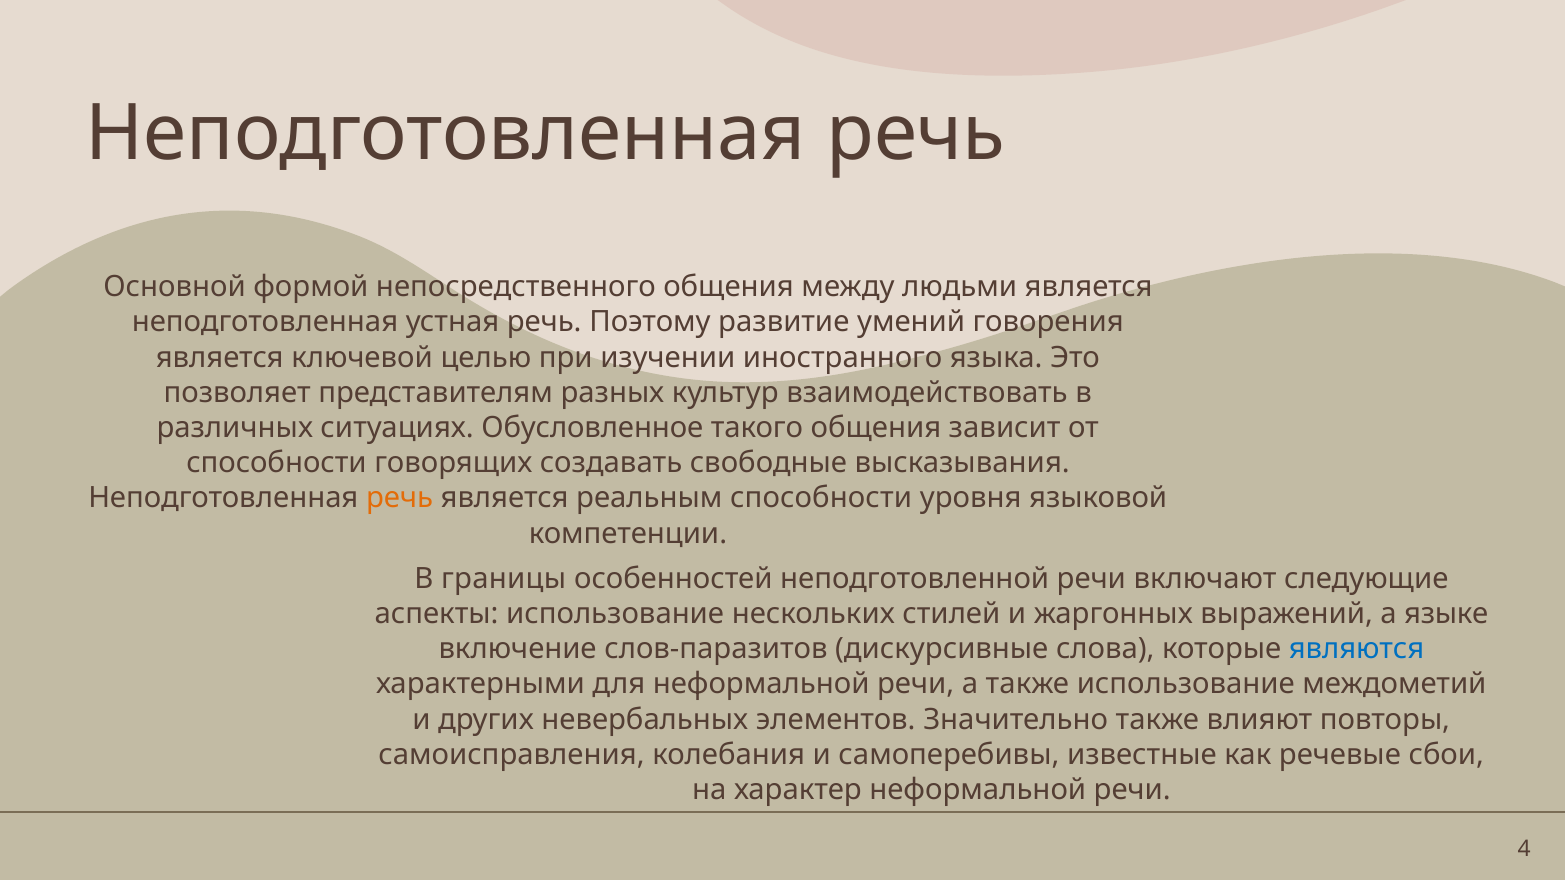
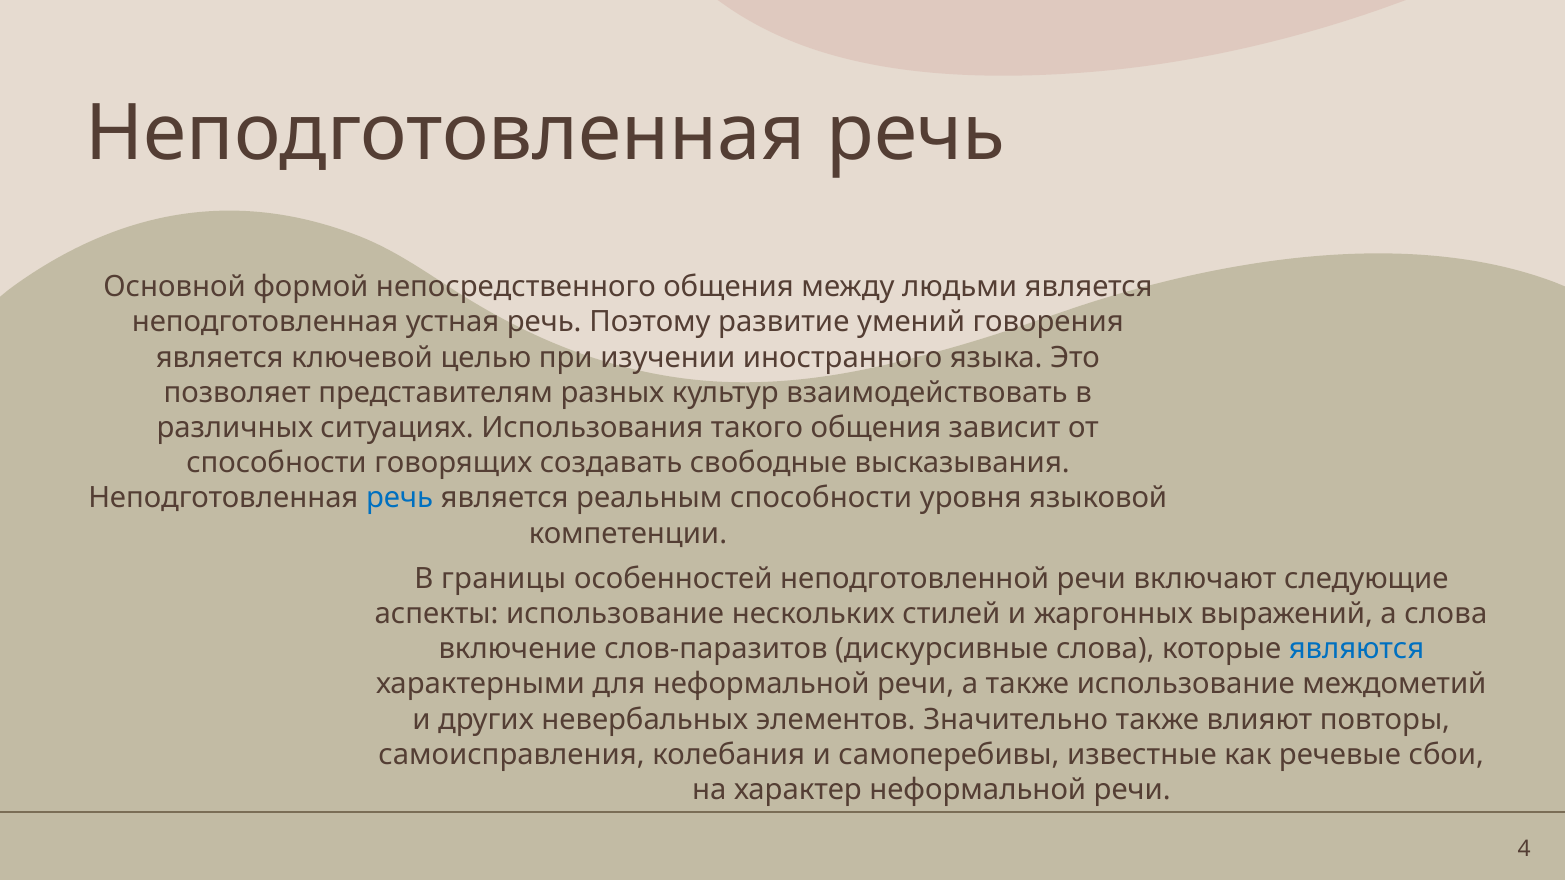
Обусловленное: Обусловленное -> Использования (592, 428)
речь colour: orange -> blue (400, 498)
а языке: языке -> слова (1446, 614)
